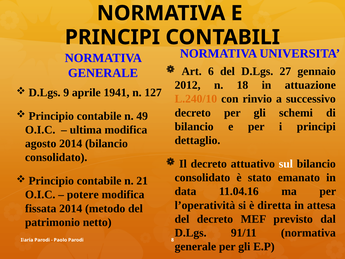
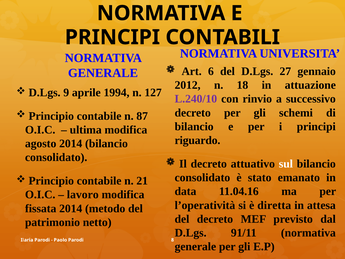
1941: 1941 -> 1994 (117, 93)
L.240/10 colour: orange -> purple (196, 99)
49: 49 -> 87 (142, 116)
dettaglio: dettaglio -> riguardo (197, 140)
potere: potere -> lavoro (83, 194)
